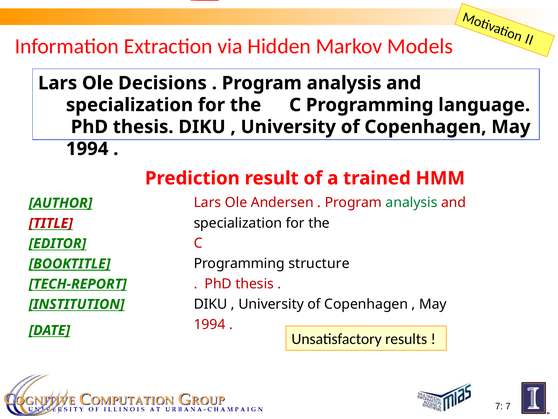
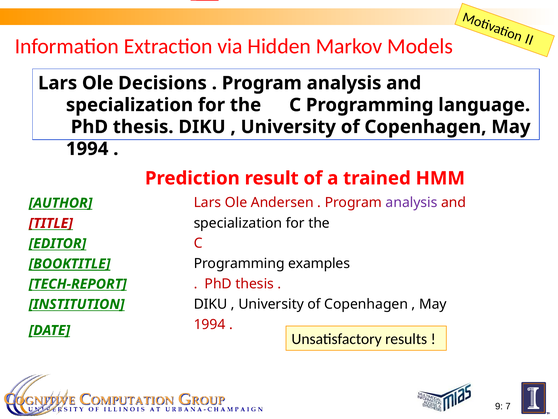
analysis colour: green -> purple (412, 202)
structure: structure -> examples (319, 263)
7: 7 -> 9 (499, 406)
